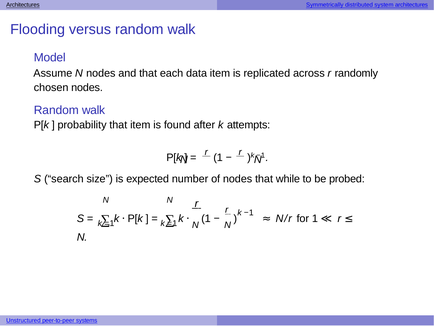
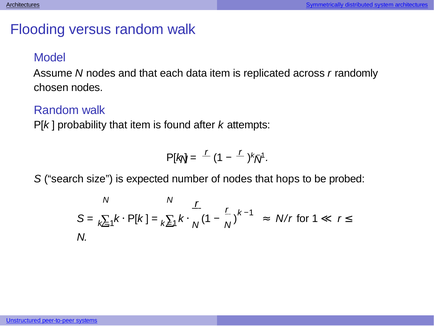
while: while -> hops (288, 179)
